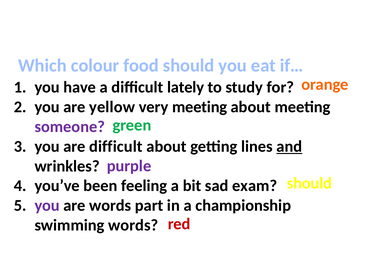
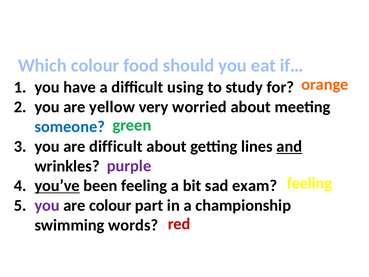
lately: lately -> using (185, 87)
very meeting: meeting -> worried (199, 107)
someone colour: purple -> blue (70, 127)
should: should -> feeling (309, 183)
you’ve underline: none -> present (57, 186)
are words: words -> colour (110, 205)
